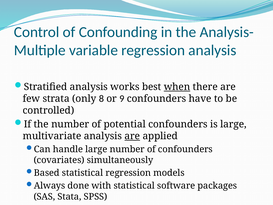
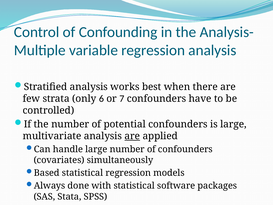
when underline: present -> none (177, 87)
8: 8 -> 6 (101, 98)
9: 9 -> 7 (122, 98)
